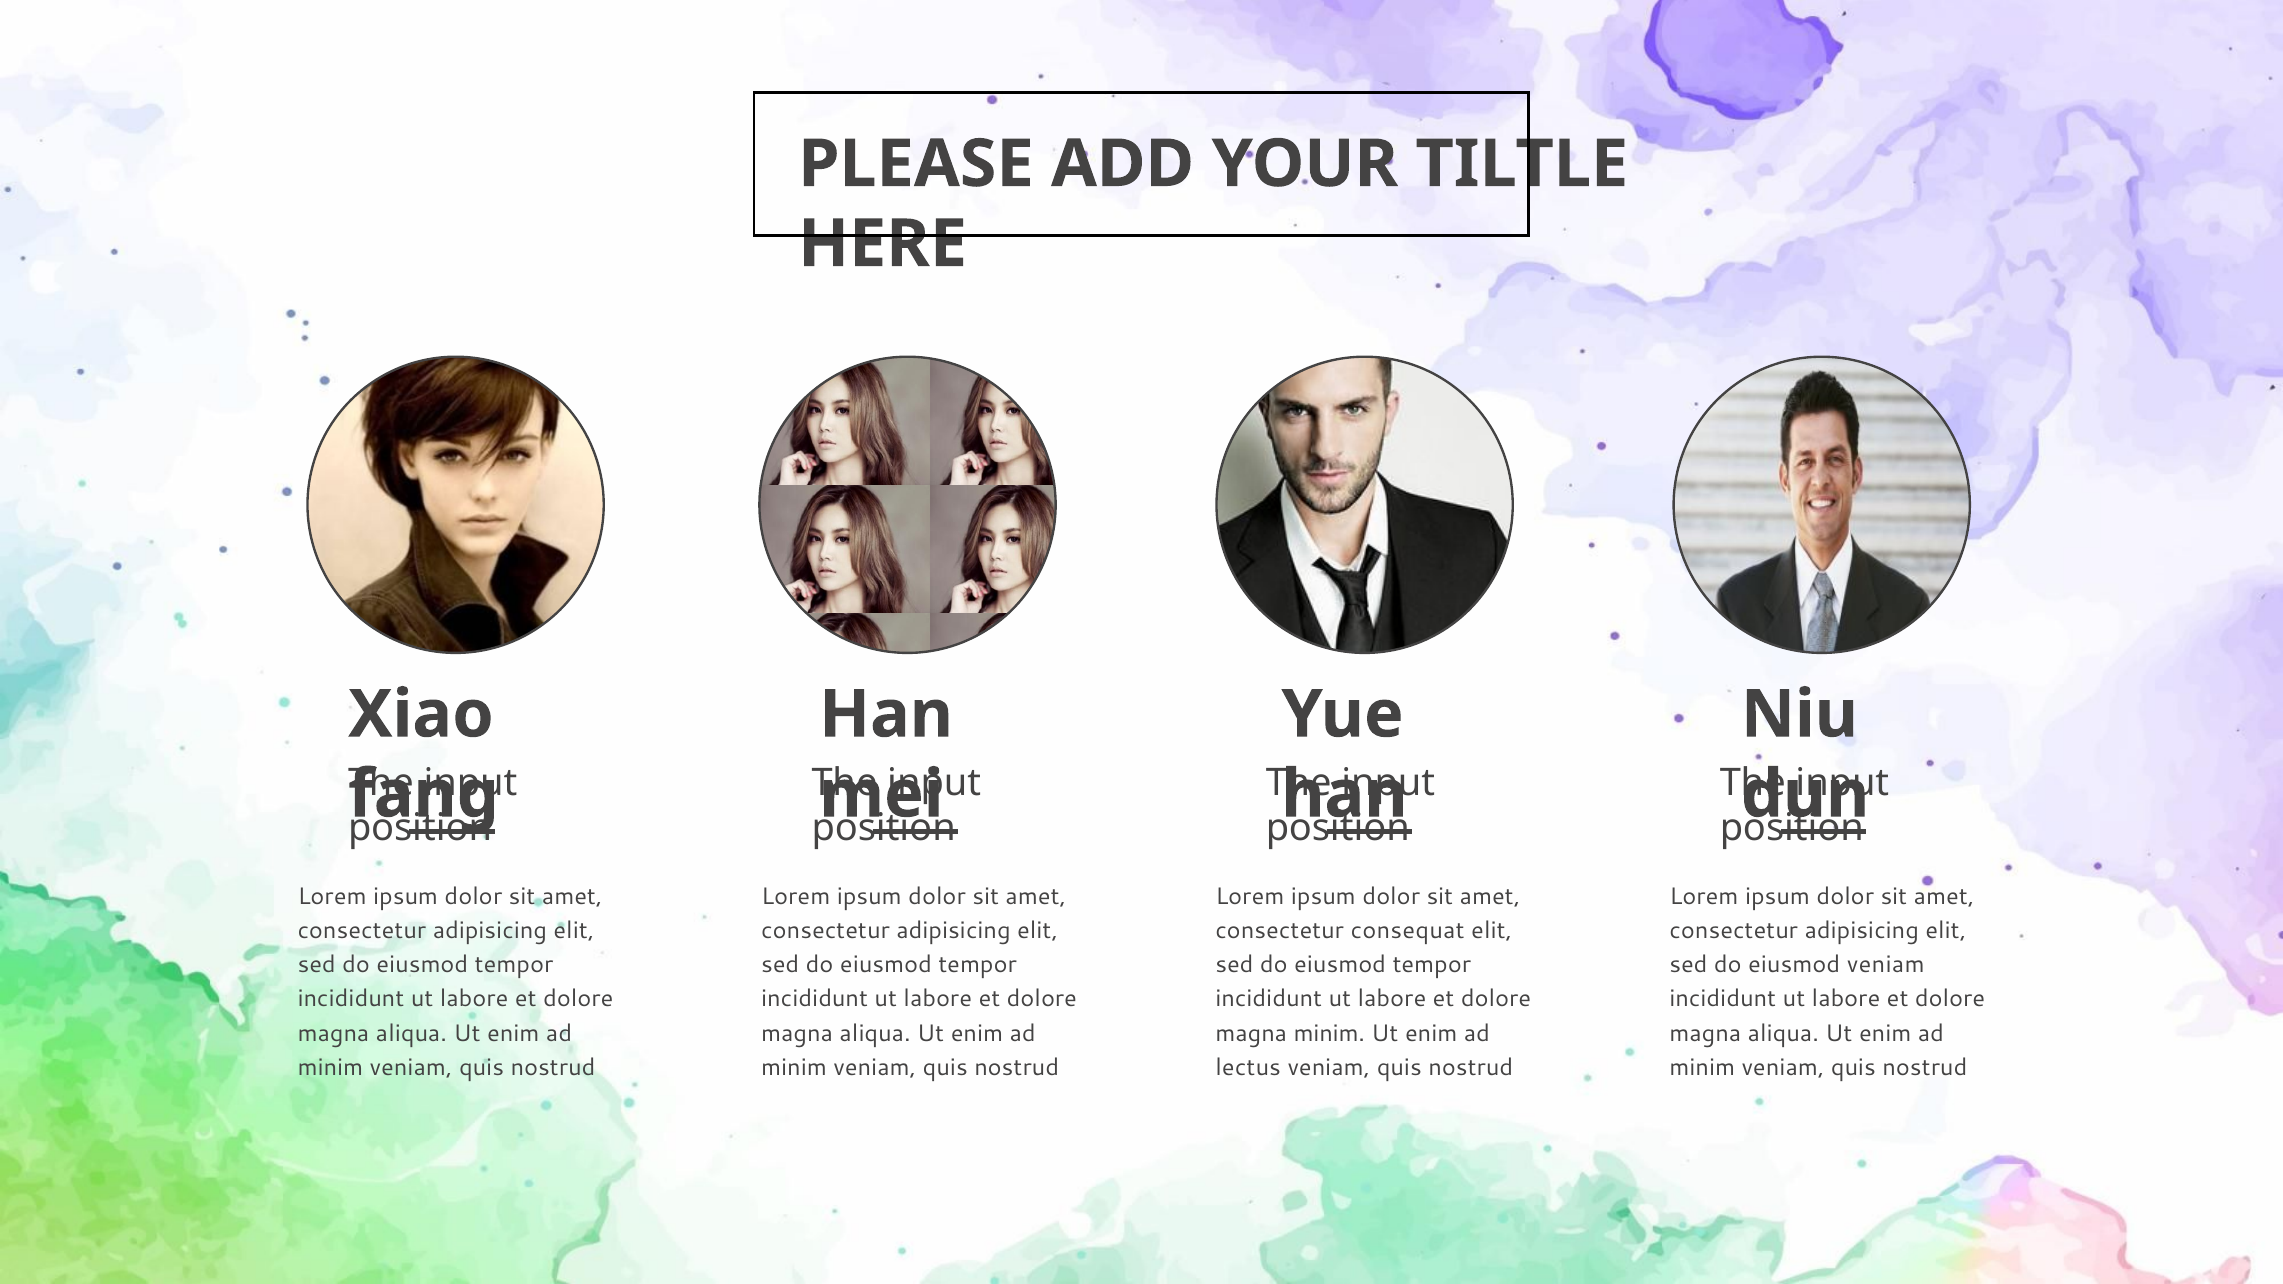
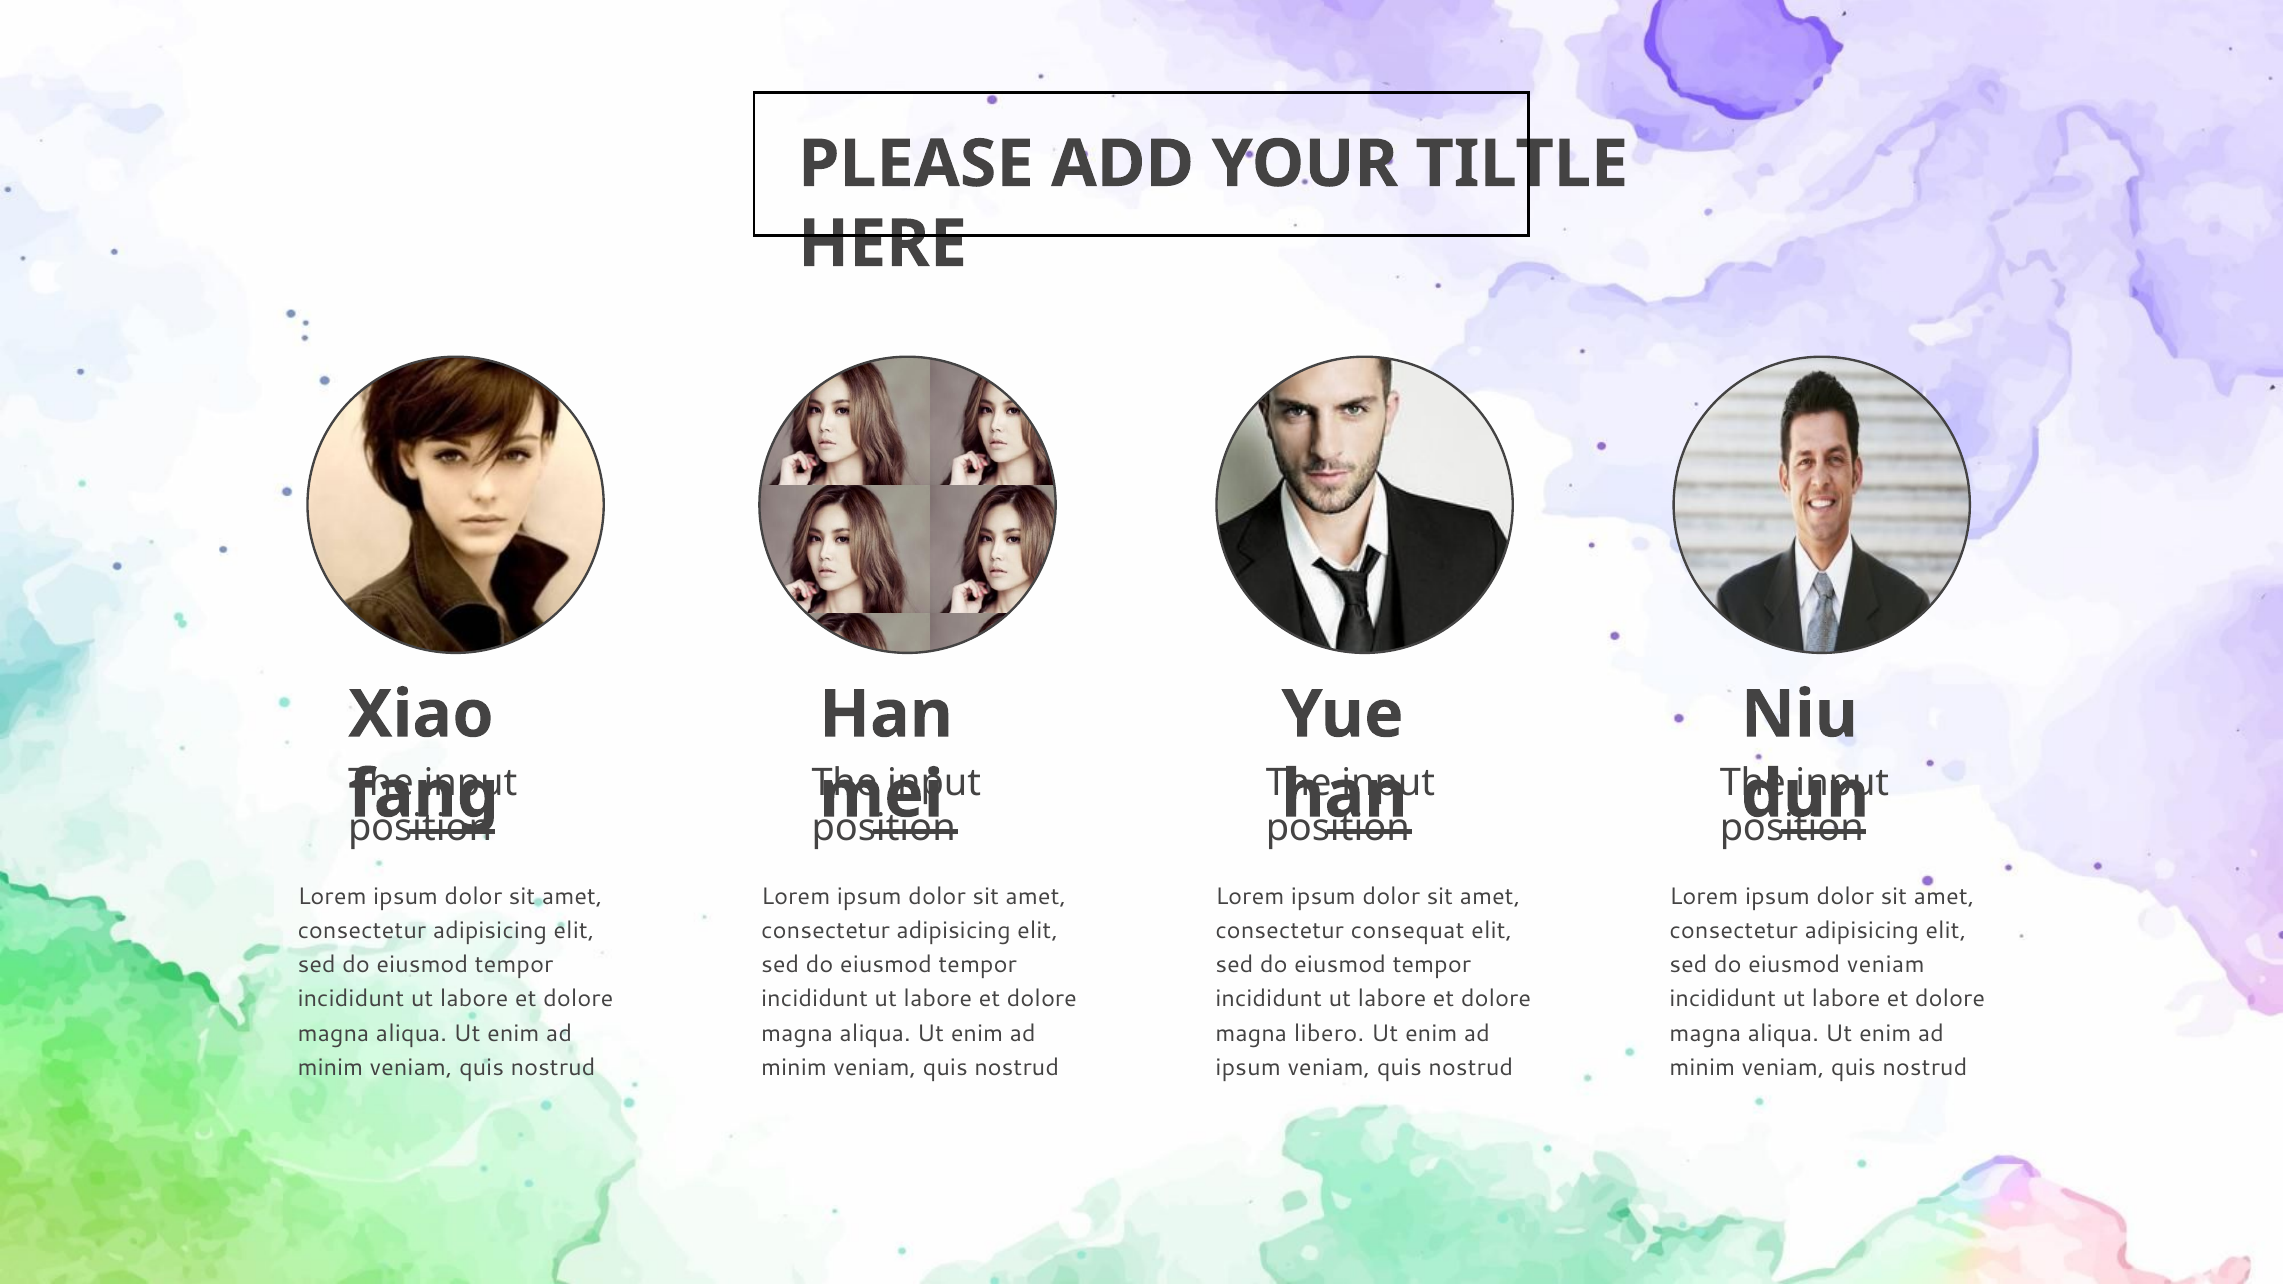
magna minim: minim -> libero (1329, 1033)
lectus: lectus -> ipsum (1248, 1068)
